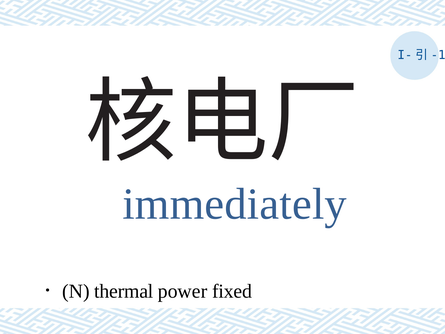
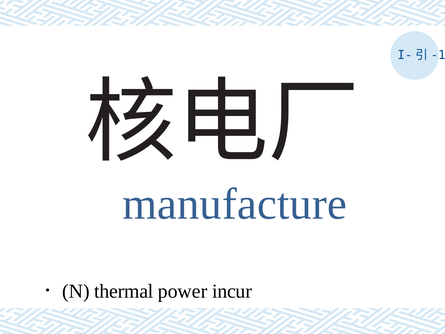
immediately: immediately -> manufacture (235, 204)
fixed: fixed -> incur (232, 291)
